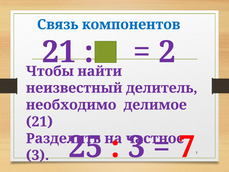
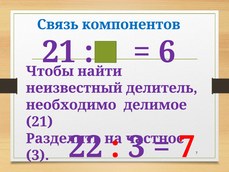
2: 2 -> 6 (167, 52)
25: 25 -> 22 (85, 147)
